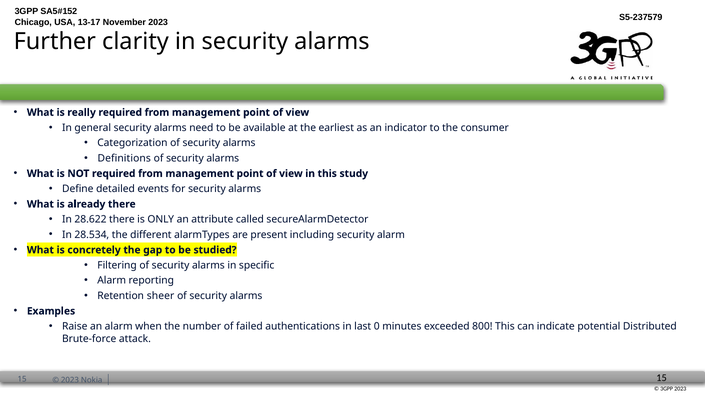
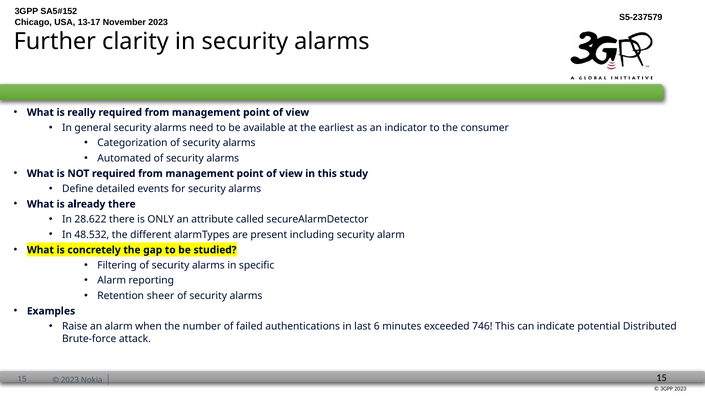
Definitions: Definitions -> Automated (124, 158)
28.534: 28.534 -> 48.532 (92, 234)
0: 0 -> 6 (377, 326)
800: 800 -> 746 (482, 326)
